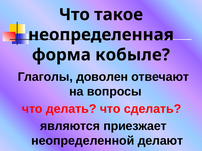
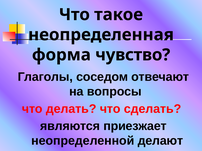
кобыле: кобыле -> чувство (133, 55)
доволен: доволен -> соседом (102, 77)
